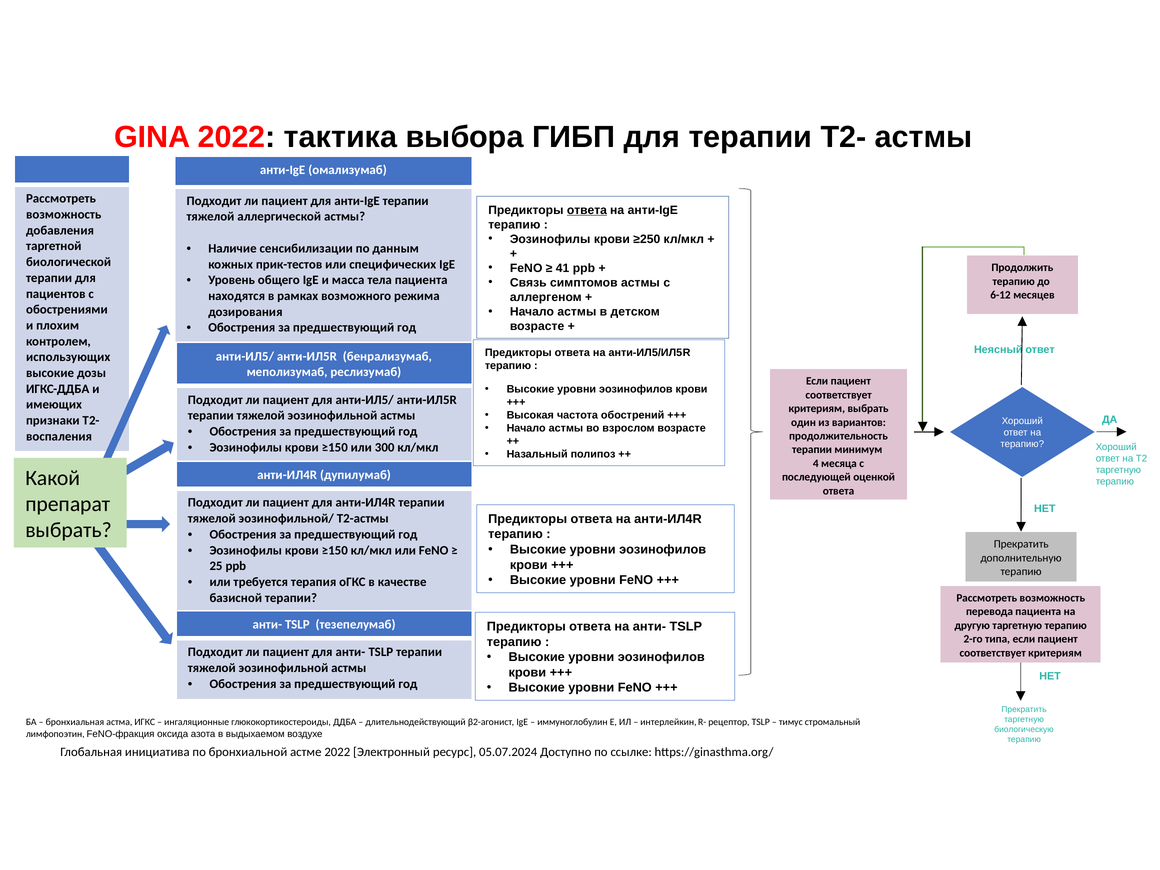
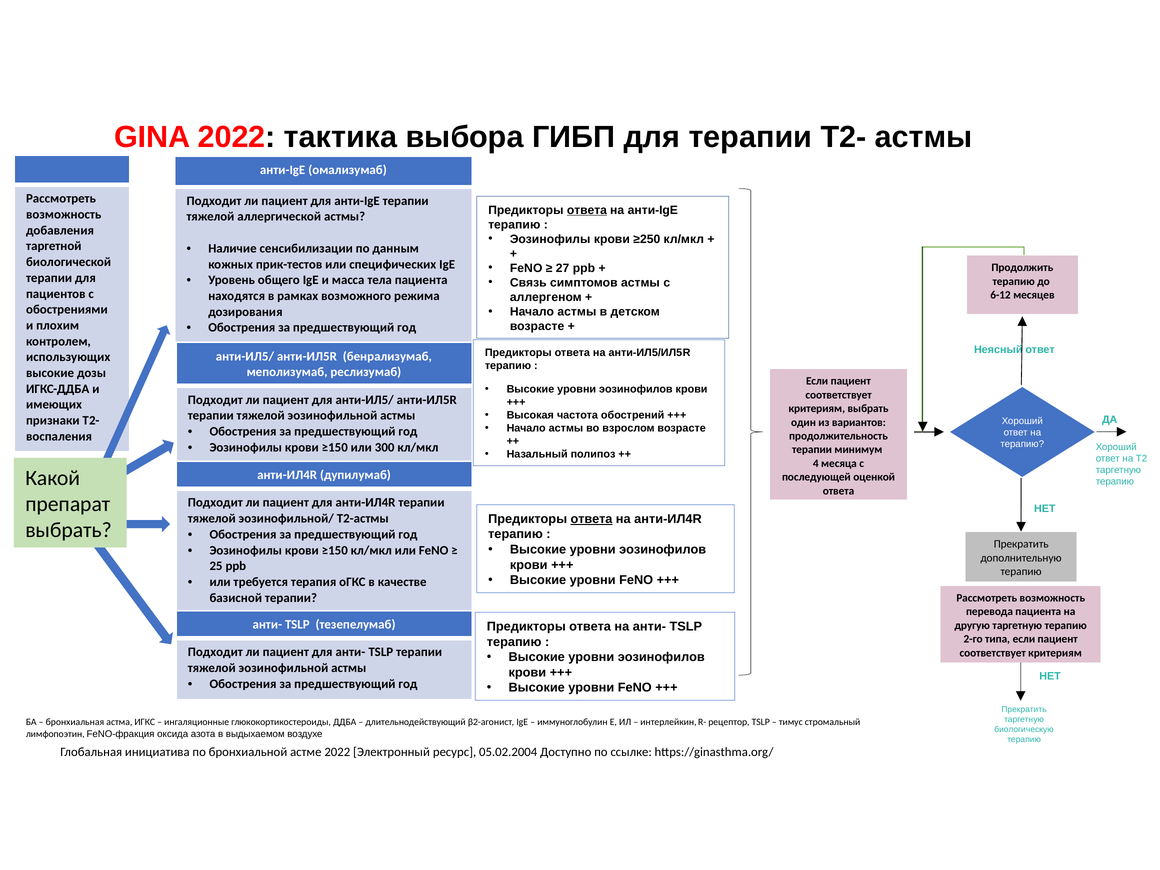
41: 41 -> 27 (563, 268)
ответа underline: none -> present (591, 519)
05.07.2024: 05.07.2024 -> 05.02.2004 (508, 752)
